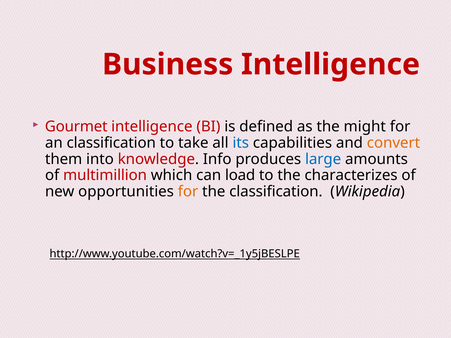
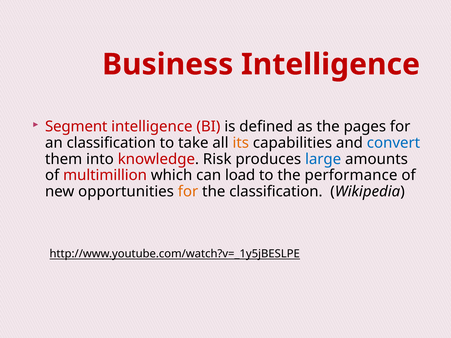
Gourmet: Gourmet -> Segment (76, 127)
might: might -> pages (365, 127)
its colour: blue -> orange (241, 143)
convert colour: orange -> blue (393, 143)
Info: Info -> Risk (217, 159)
characterizes: characterizes -> performance (351, 175)
